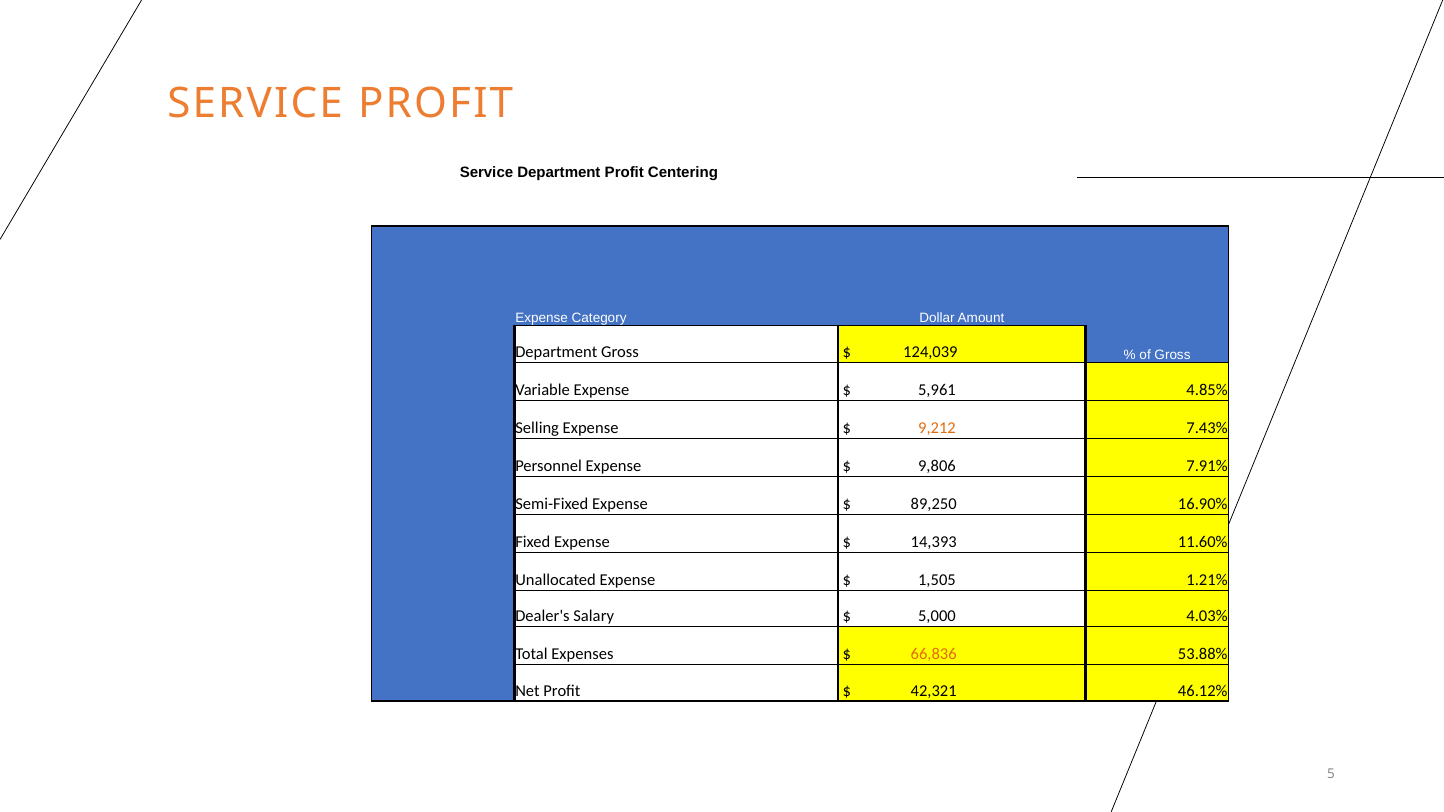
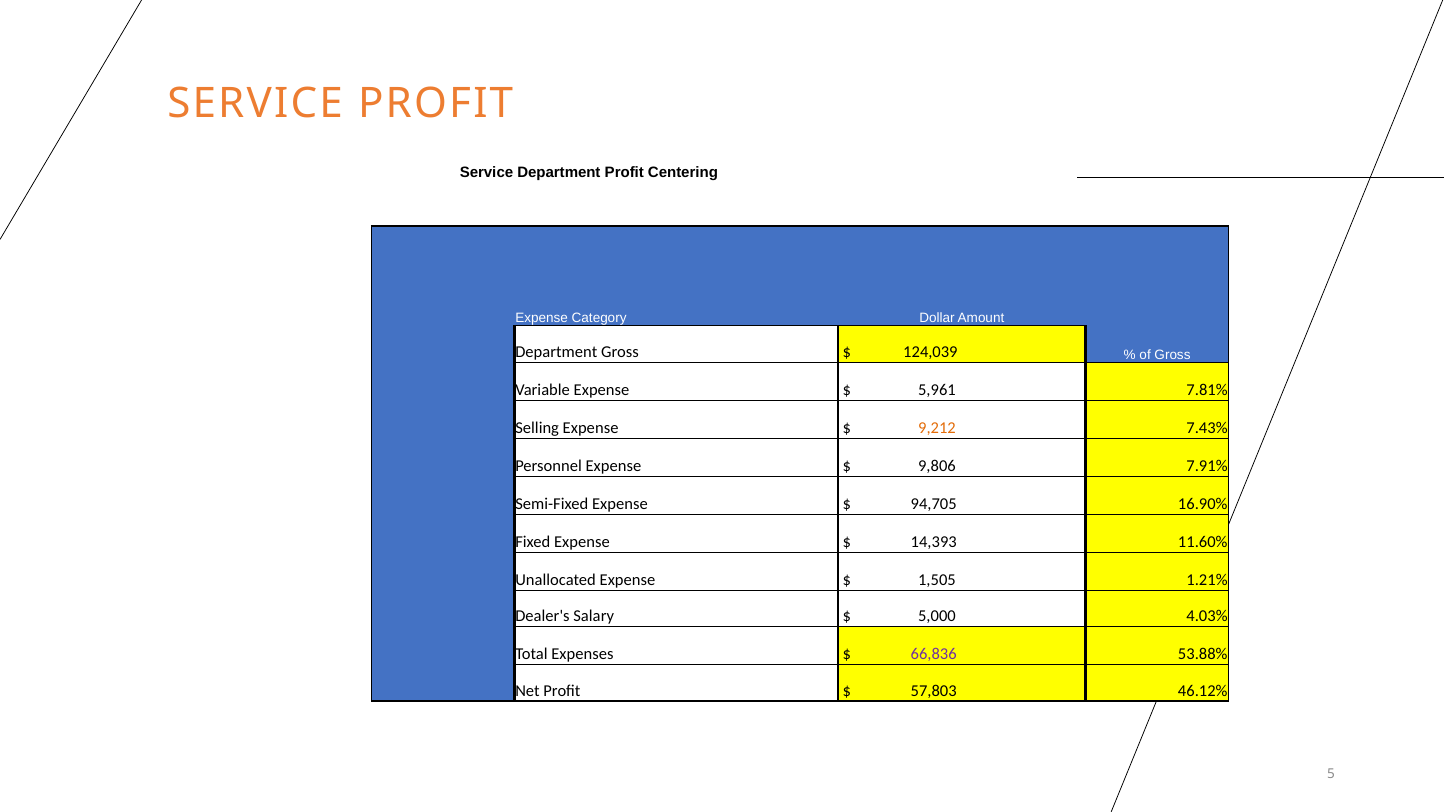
4.85%: 4.85% -> 7.81% (1207, 390)
89,250: 89,250 -> 94,705 (934, 504)
66,836 colour: orange -> purple (934, 655)
42,321: 42,321 -> 57,803 (934, 691)
